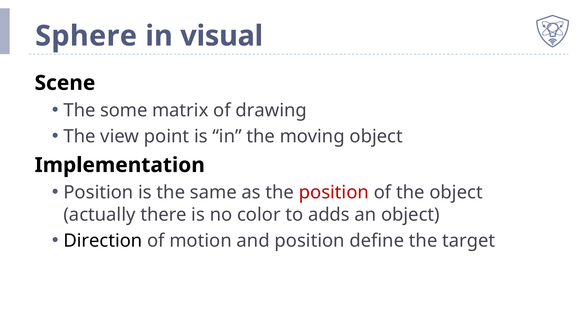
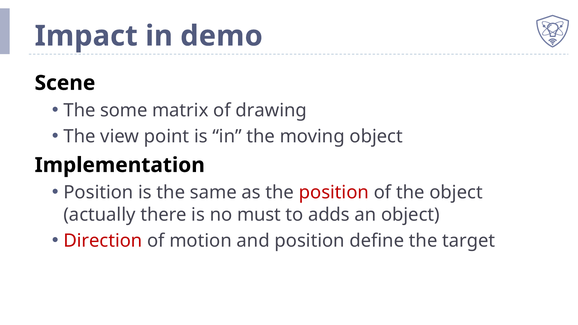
Sphere: Sphere -> Impact (86, 36)
visual: visual -> demo (222, 36)
color: color -> must (259, 215)
Direction colour: black -> red (103, 241)
